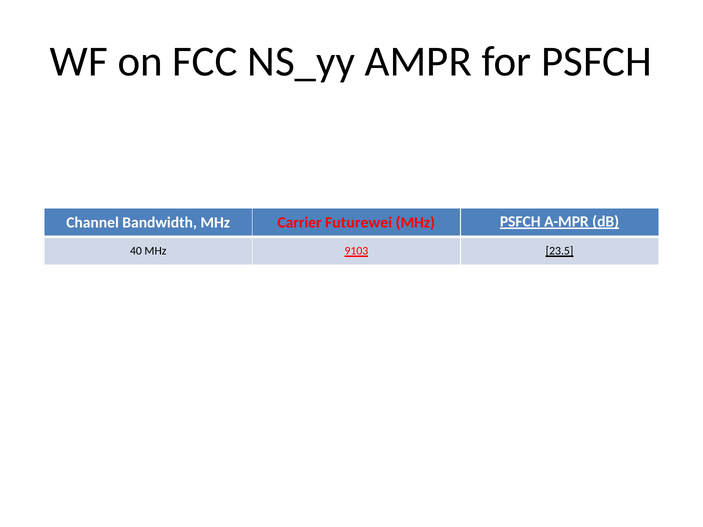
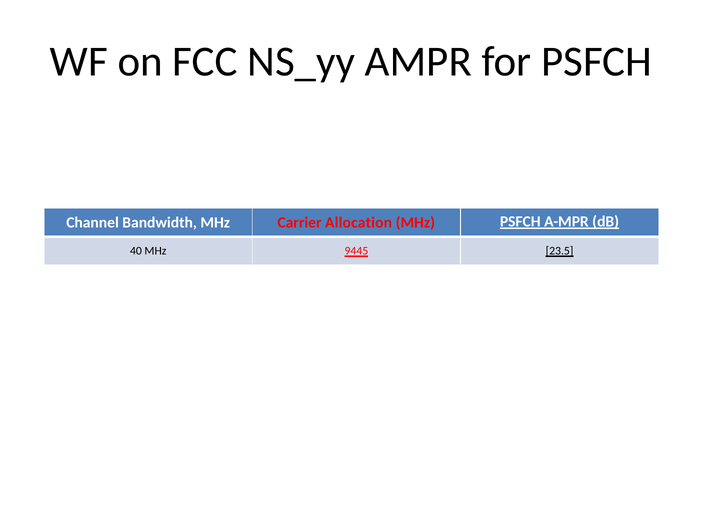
Futurewei: Futurewei -> Allocation (359, 223)
9103: 9103 -> 9445 (356, 251)
